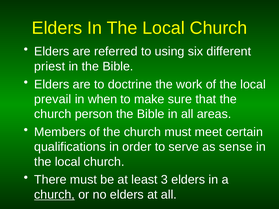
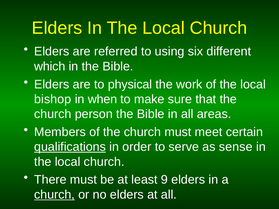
priest: priest -> which (50, 66)
doctrine: doctrine -> physical (130, 84)
prevail: prevail -> bishop (53, 99)
qualifications underline: none -> present (70, 147)
3: 3 -> 9 (164, 180)
